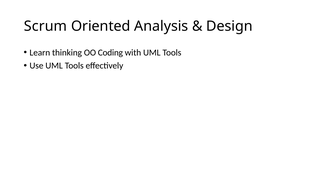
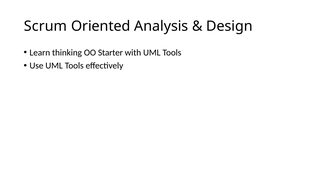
Coding: Coding -> Starter (110, 53)
